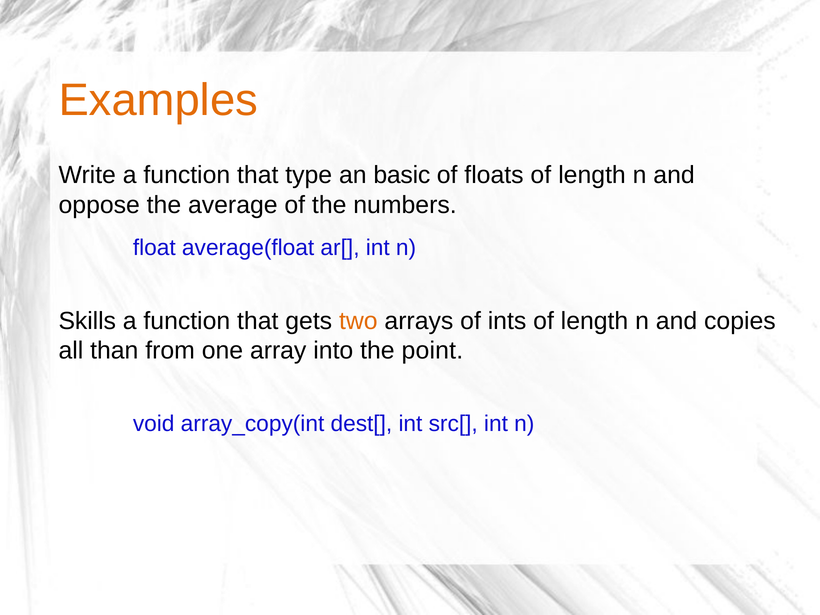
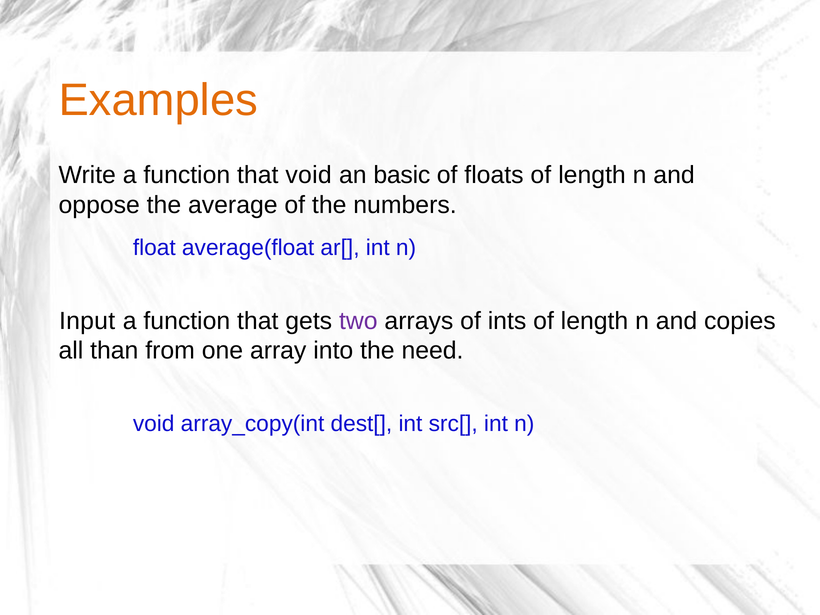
that type: type -> void (309, 175)
Skills: Skills -> Input (87, 321)
two colour: orange -> purple (358, 321)
point: point -> need (432, 351)
